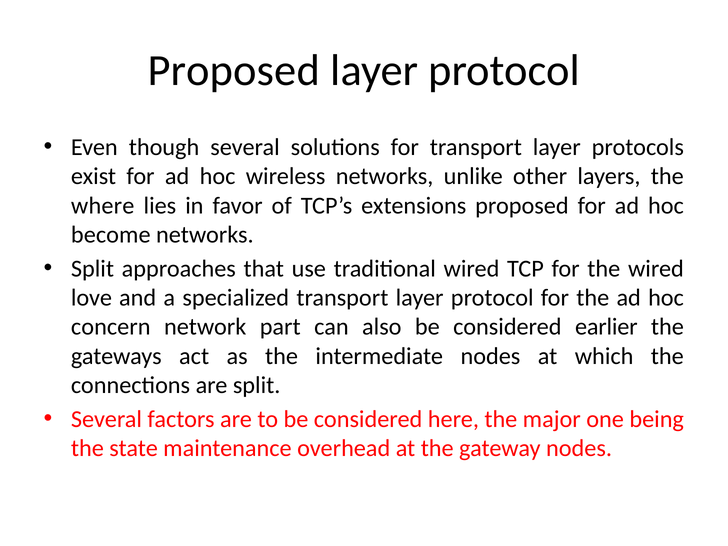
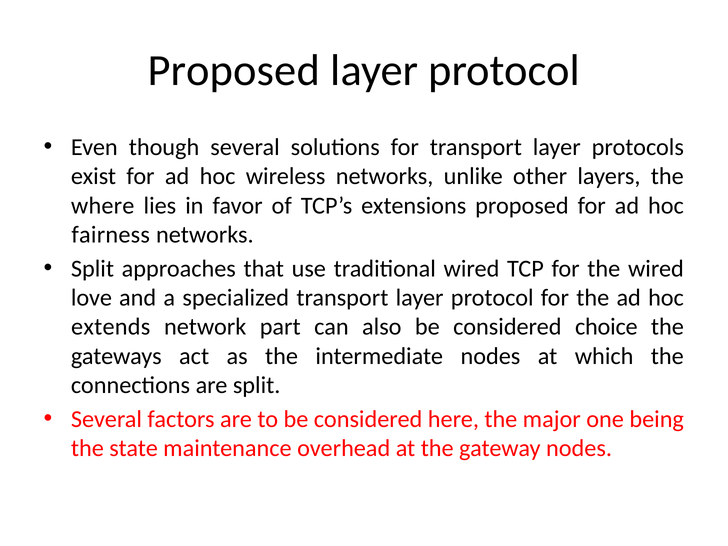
become: become -> fairness (111, 235)
concern: concern -> extends (111, 327)
earlier: earlier -> choice (606, 327)
